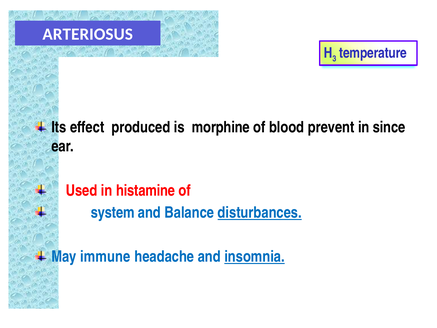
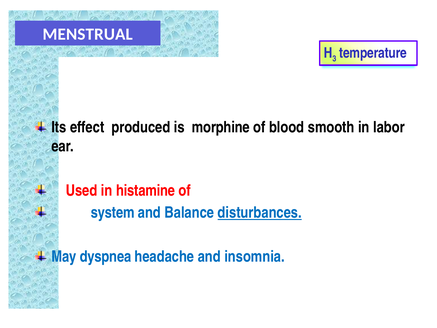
ARTERIOSUS: ARTERIOSUS -> MENSTRUAL (88, 34)
prevent: prevent -> smooth (331, 127)
since: since -> labor (389, 127)
immune: immune -> dyspnea (105, 257)
insomnia underline: present -> none (255, 257)
